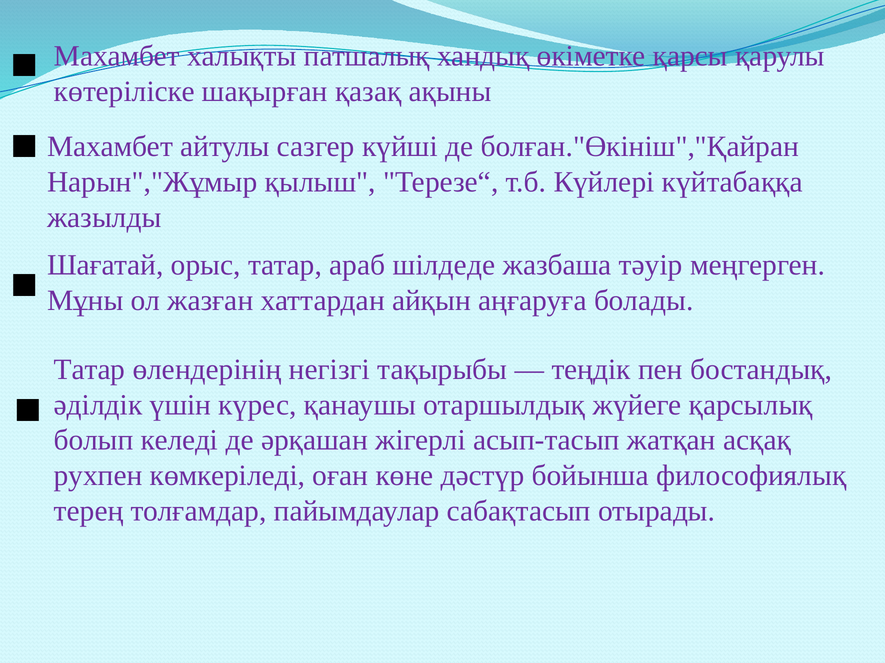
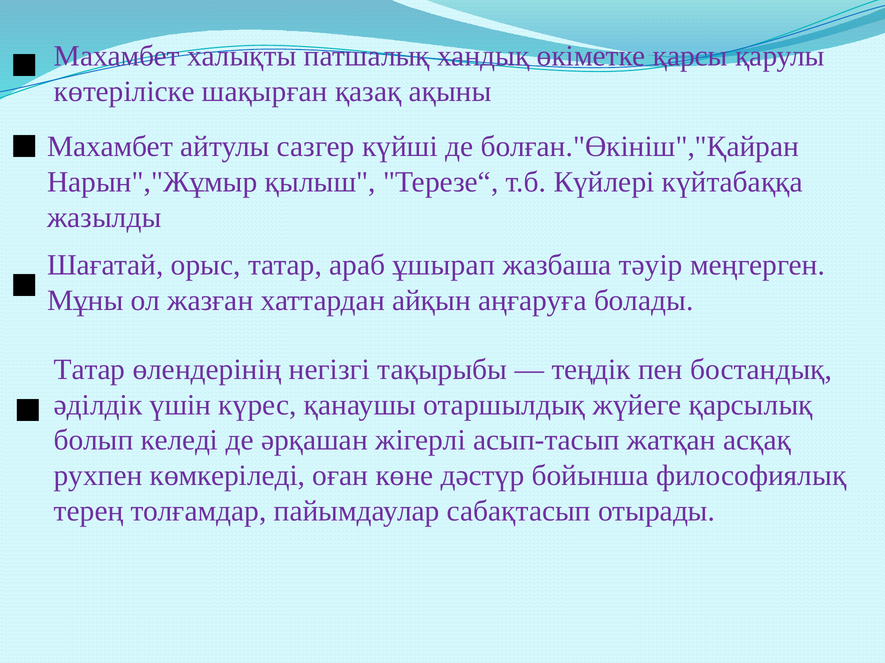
шілдеде: шілдеде -> ұшырап (444, 265)
